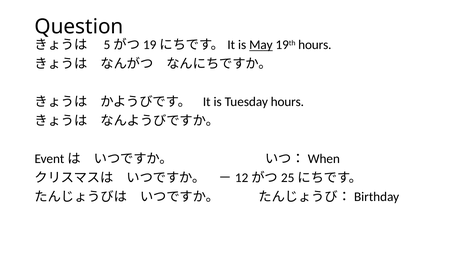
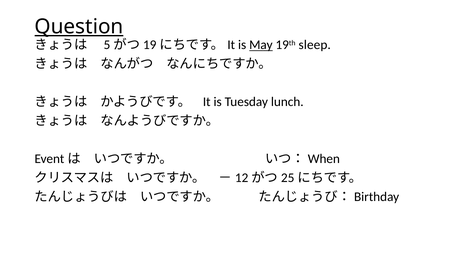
Question underline: none -> present (79, 27)
19th hours: hours -> sleep (315, 45)
Tuesday hours: hours -> lunch (287, 102)
